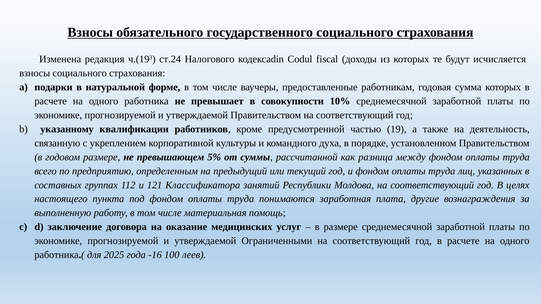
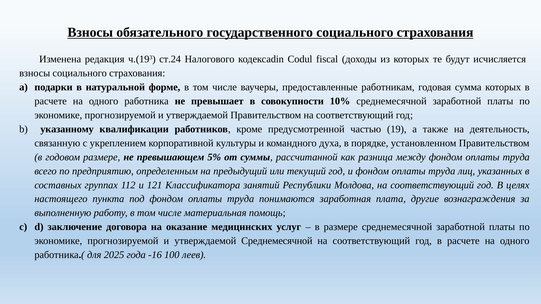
утверждаемой Ограниченными: Ограниченными -> Среднемесячной (277, 241)
